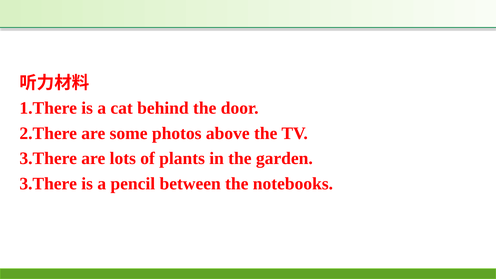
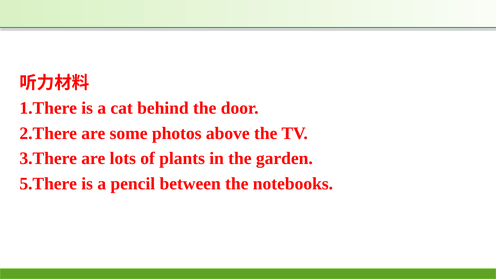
3.There: 3.There -> 5.There (48, 184)
